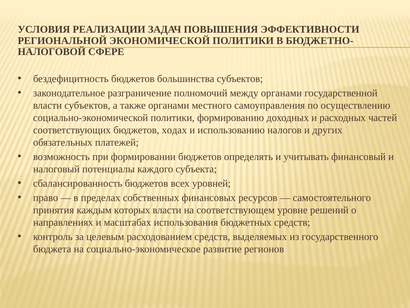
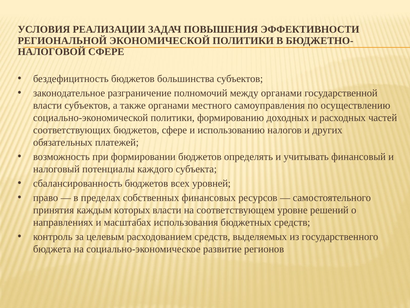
бюджетов ходах: ходах -> сфере (174, 130)
